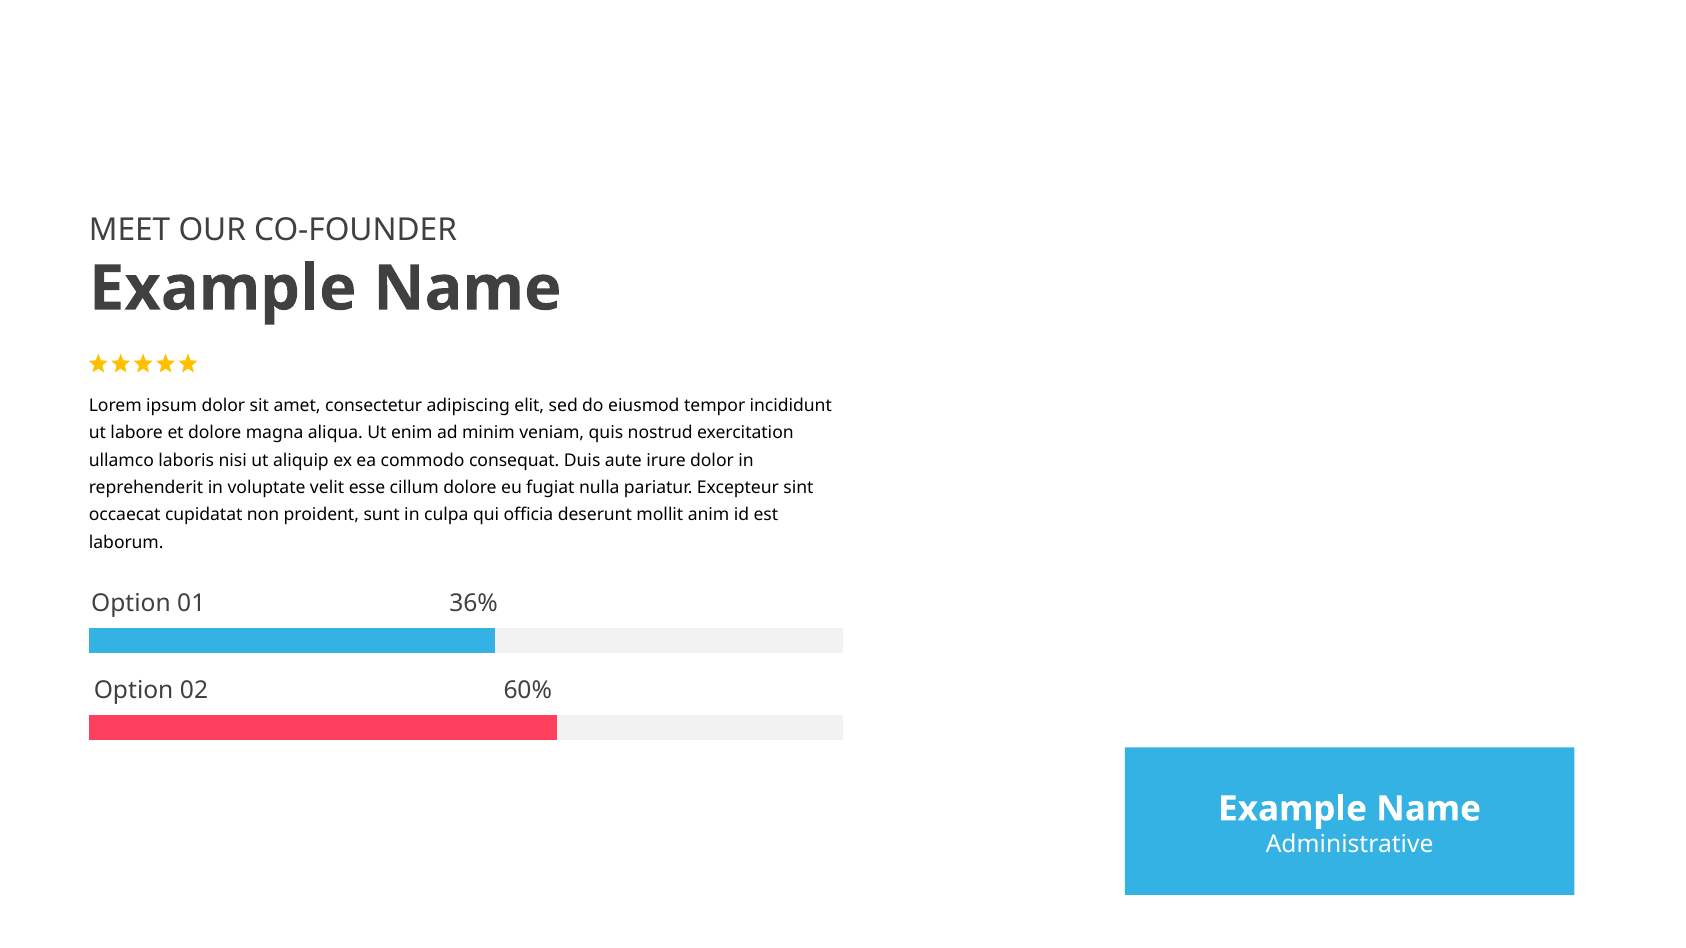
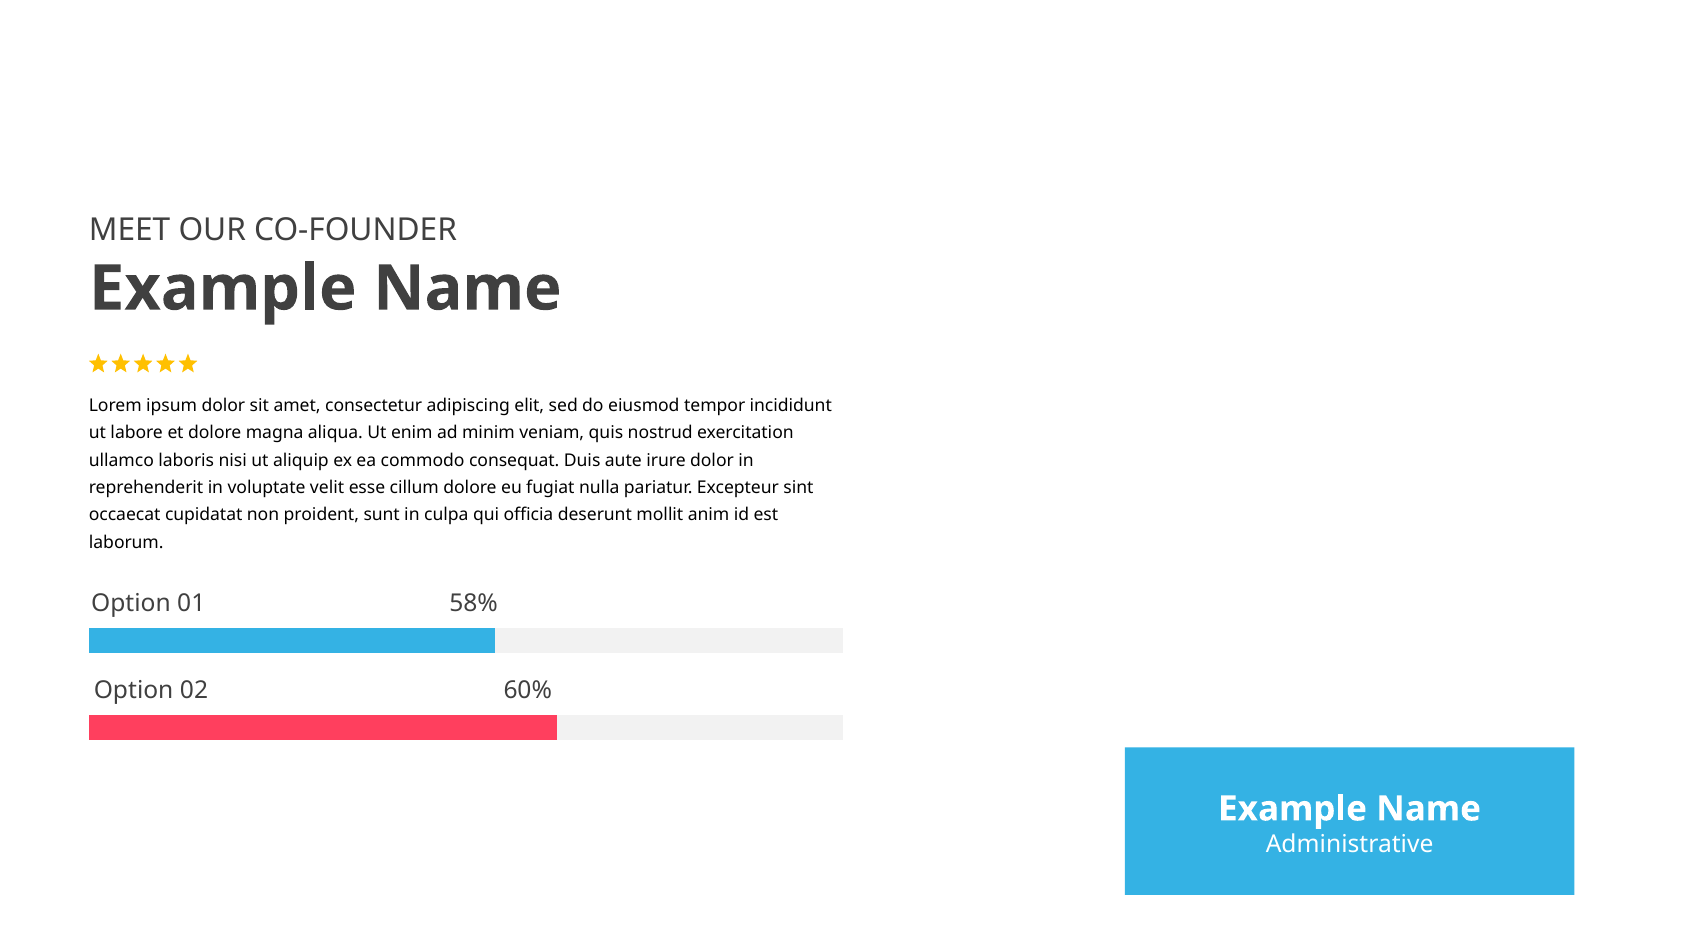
36%: 36% -> 58% (474, 604)
